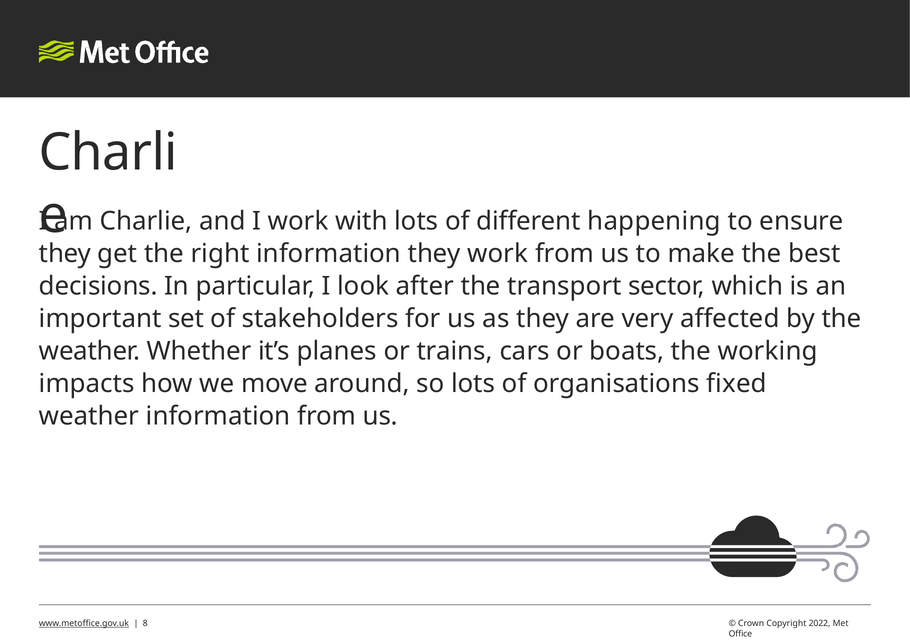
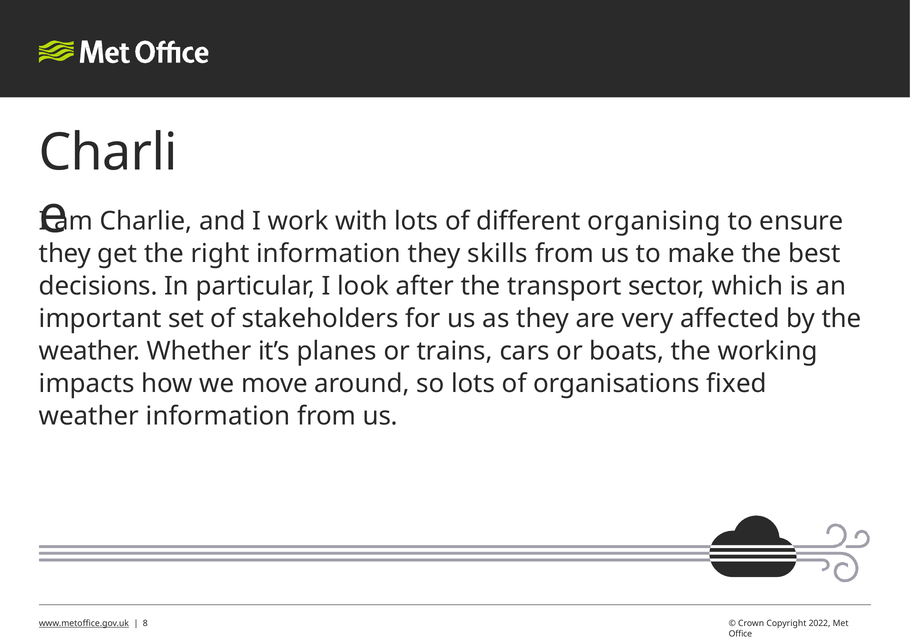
happening: happening -> organising (654, 221)
they work: work -> skills (498, 254)
